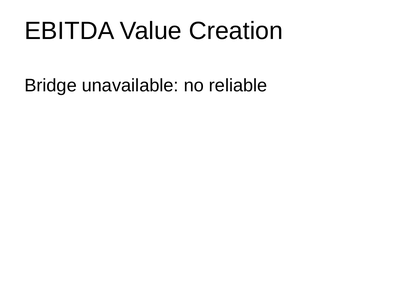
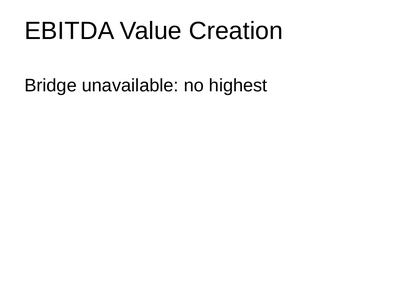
reliable: reliable -> highest (238, 86)
